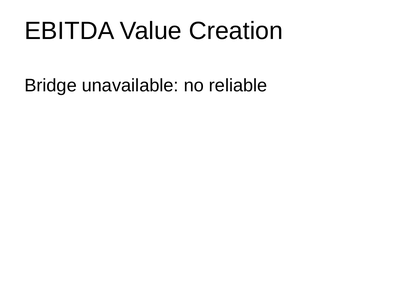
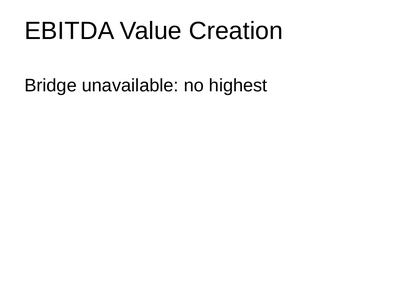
reliable: reliable -> highest (238, 86)
